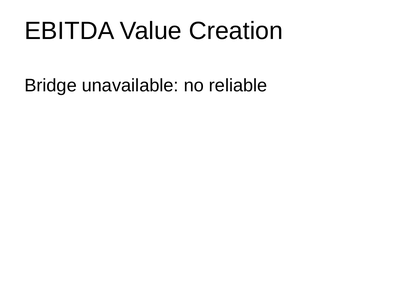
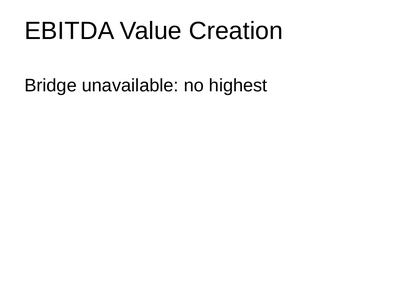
reliable: reliable -> highest (238, 86)
